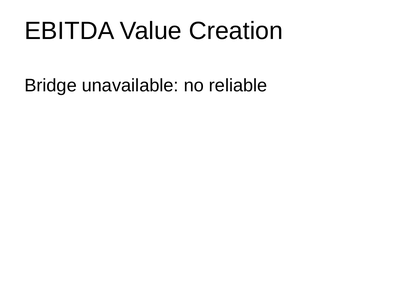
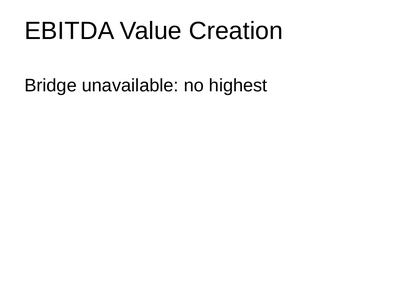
reliable: reliable -> highest (238, 86)
